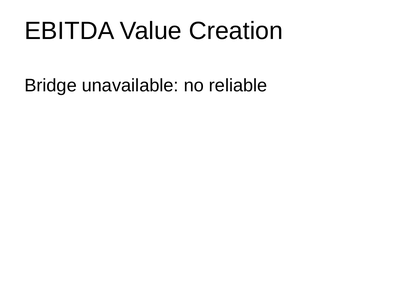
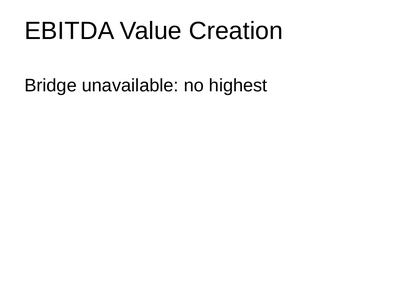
reliable: reliable -> highest (238, 86)
